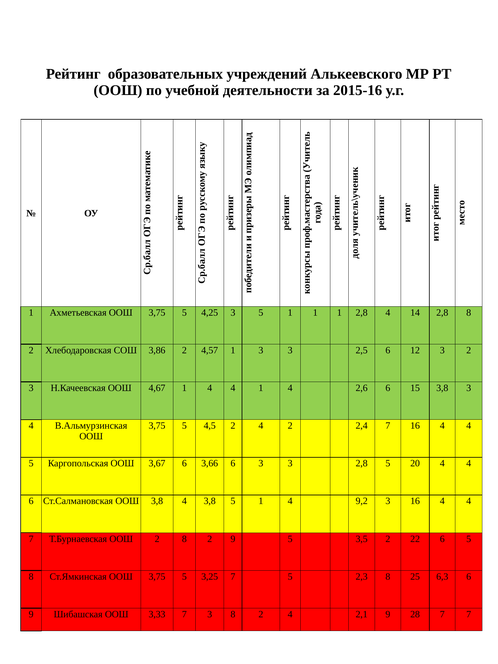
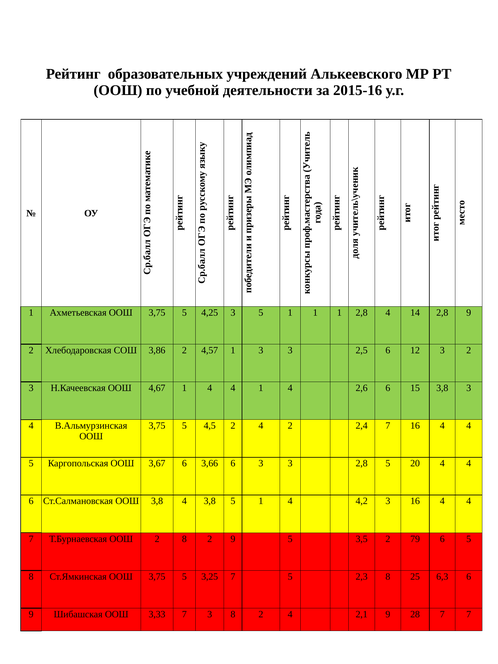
2,8 8: 8 -> 9 (469, 313)
9,2: 9,2 -> 4,2 (362, 501)
22: 22 -> 79 (415, 539)
